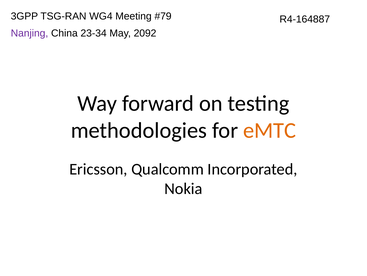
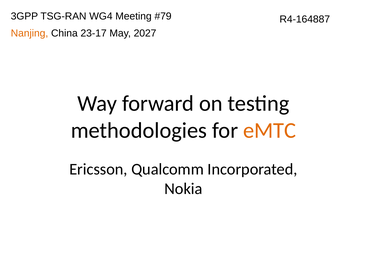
Nanjing colour: purple -> orange (30, 33)
23-34: 23-34 -> 23-17 (94, 33)
2092: 2092 -> 2027 (145, 33)
